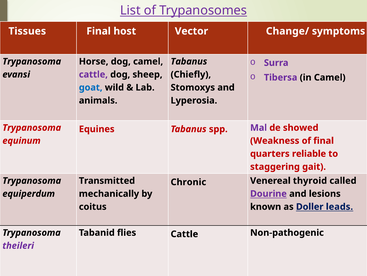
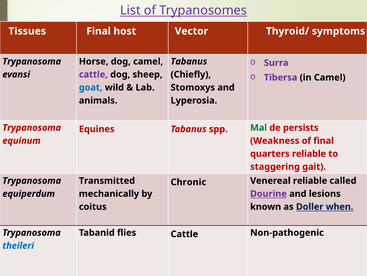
Change/: Change/ -> Thyroid/ (288, 31)
Mal colour: purple -> green (259, 127)
showed: showed -> persists (301, 127)
Venereal thyroid: thyroid -> reliable (310, 180)
leads: leads -> when (340, 206)
theileri colour: purple -> blue (18, 245)
